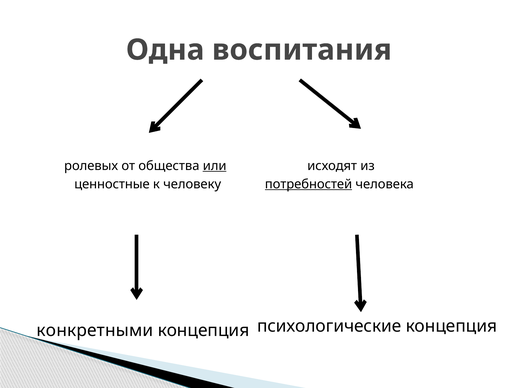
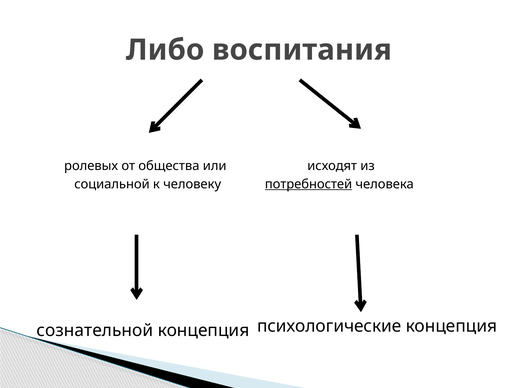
Одна: Одна -> Либо (165, 50)
или underline: present -> none (215, 166)
ценностные: ценностные -> социальной (112, 184)
конкретными: конкретными -> сознательной (95, 331)
